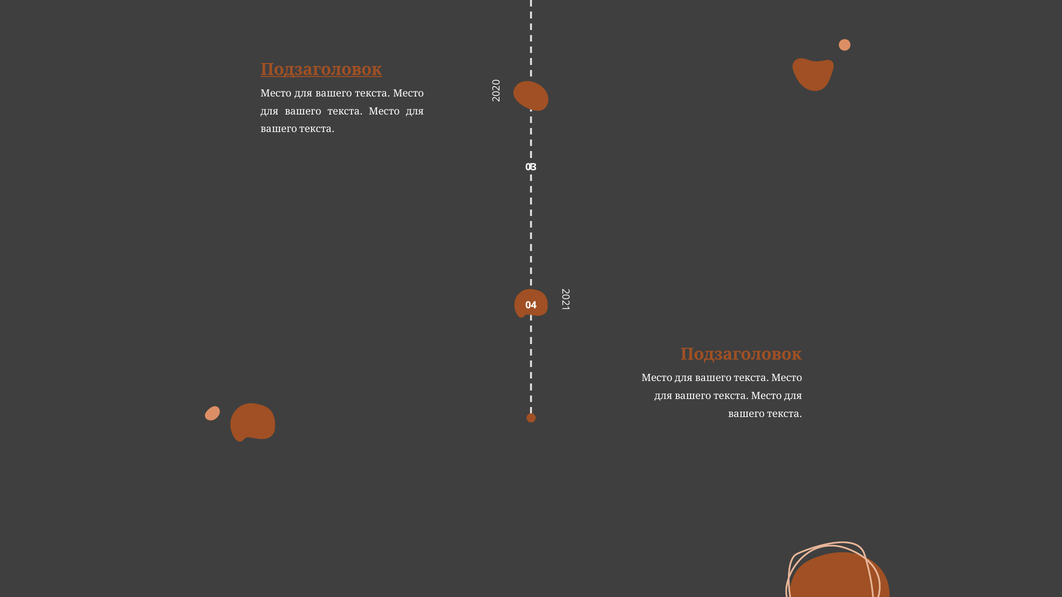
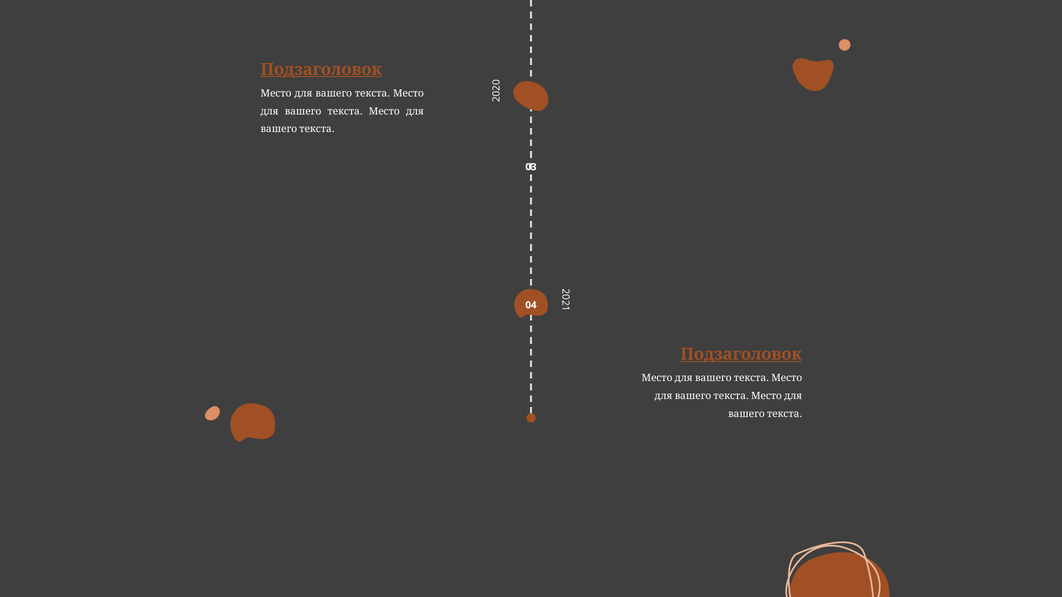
Подзаголовок underline: none -> present (741, 354)
